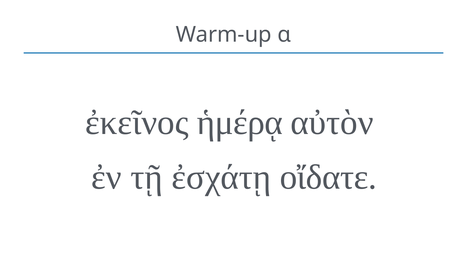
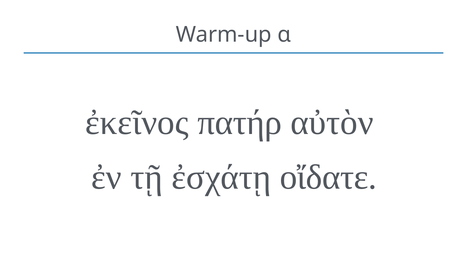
ἡμέρᾳ: ἡμέρᾳ -> πατήρ (240, 123)
